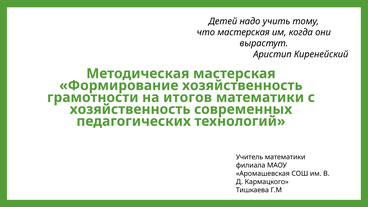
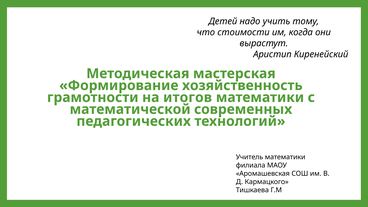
что мастерская: мастерская -> стоимости (244, 32)
хозяйственность: хозяйственность -> математической (130, 109)
